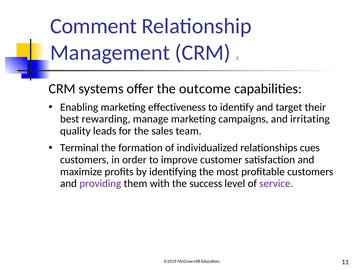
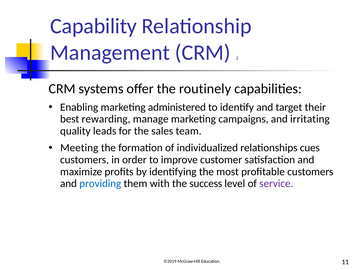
Comment: Comment -> Capability (94, 26)
outcome: outcome -> routinely (205, 89)
effectiveness: effectiveness -> administered (177, 107)
Terminal: Terminal -> Meeting (79, 148)
providing colour: purple -> blue (100, 183)
